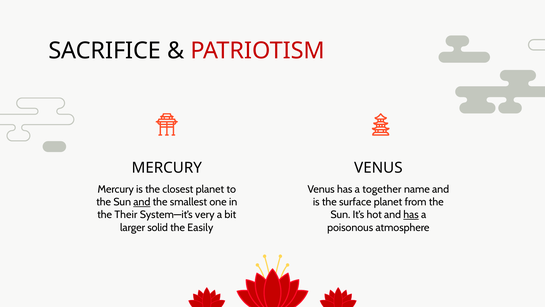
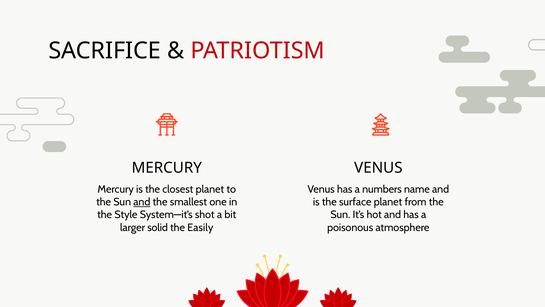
together: together -> numbers (382, 189)
Their: Their -> Style (126, 215)
very: very -> shot (205, 215)
has underline: present -> none (411, 215)
